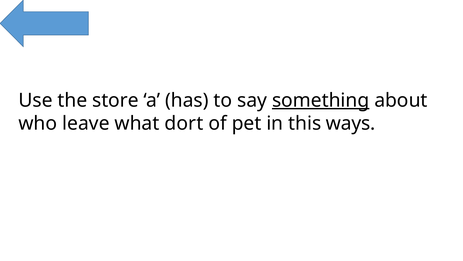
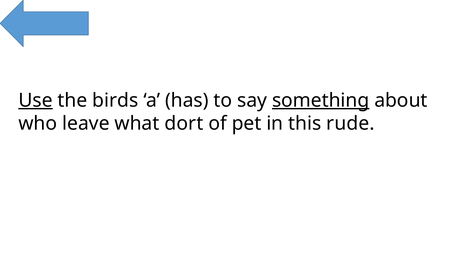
Use underline: none -> present (35, 100)
store: store -> birds (115, 100)
ways: ways -> rude (351, 123)
